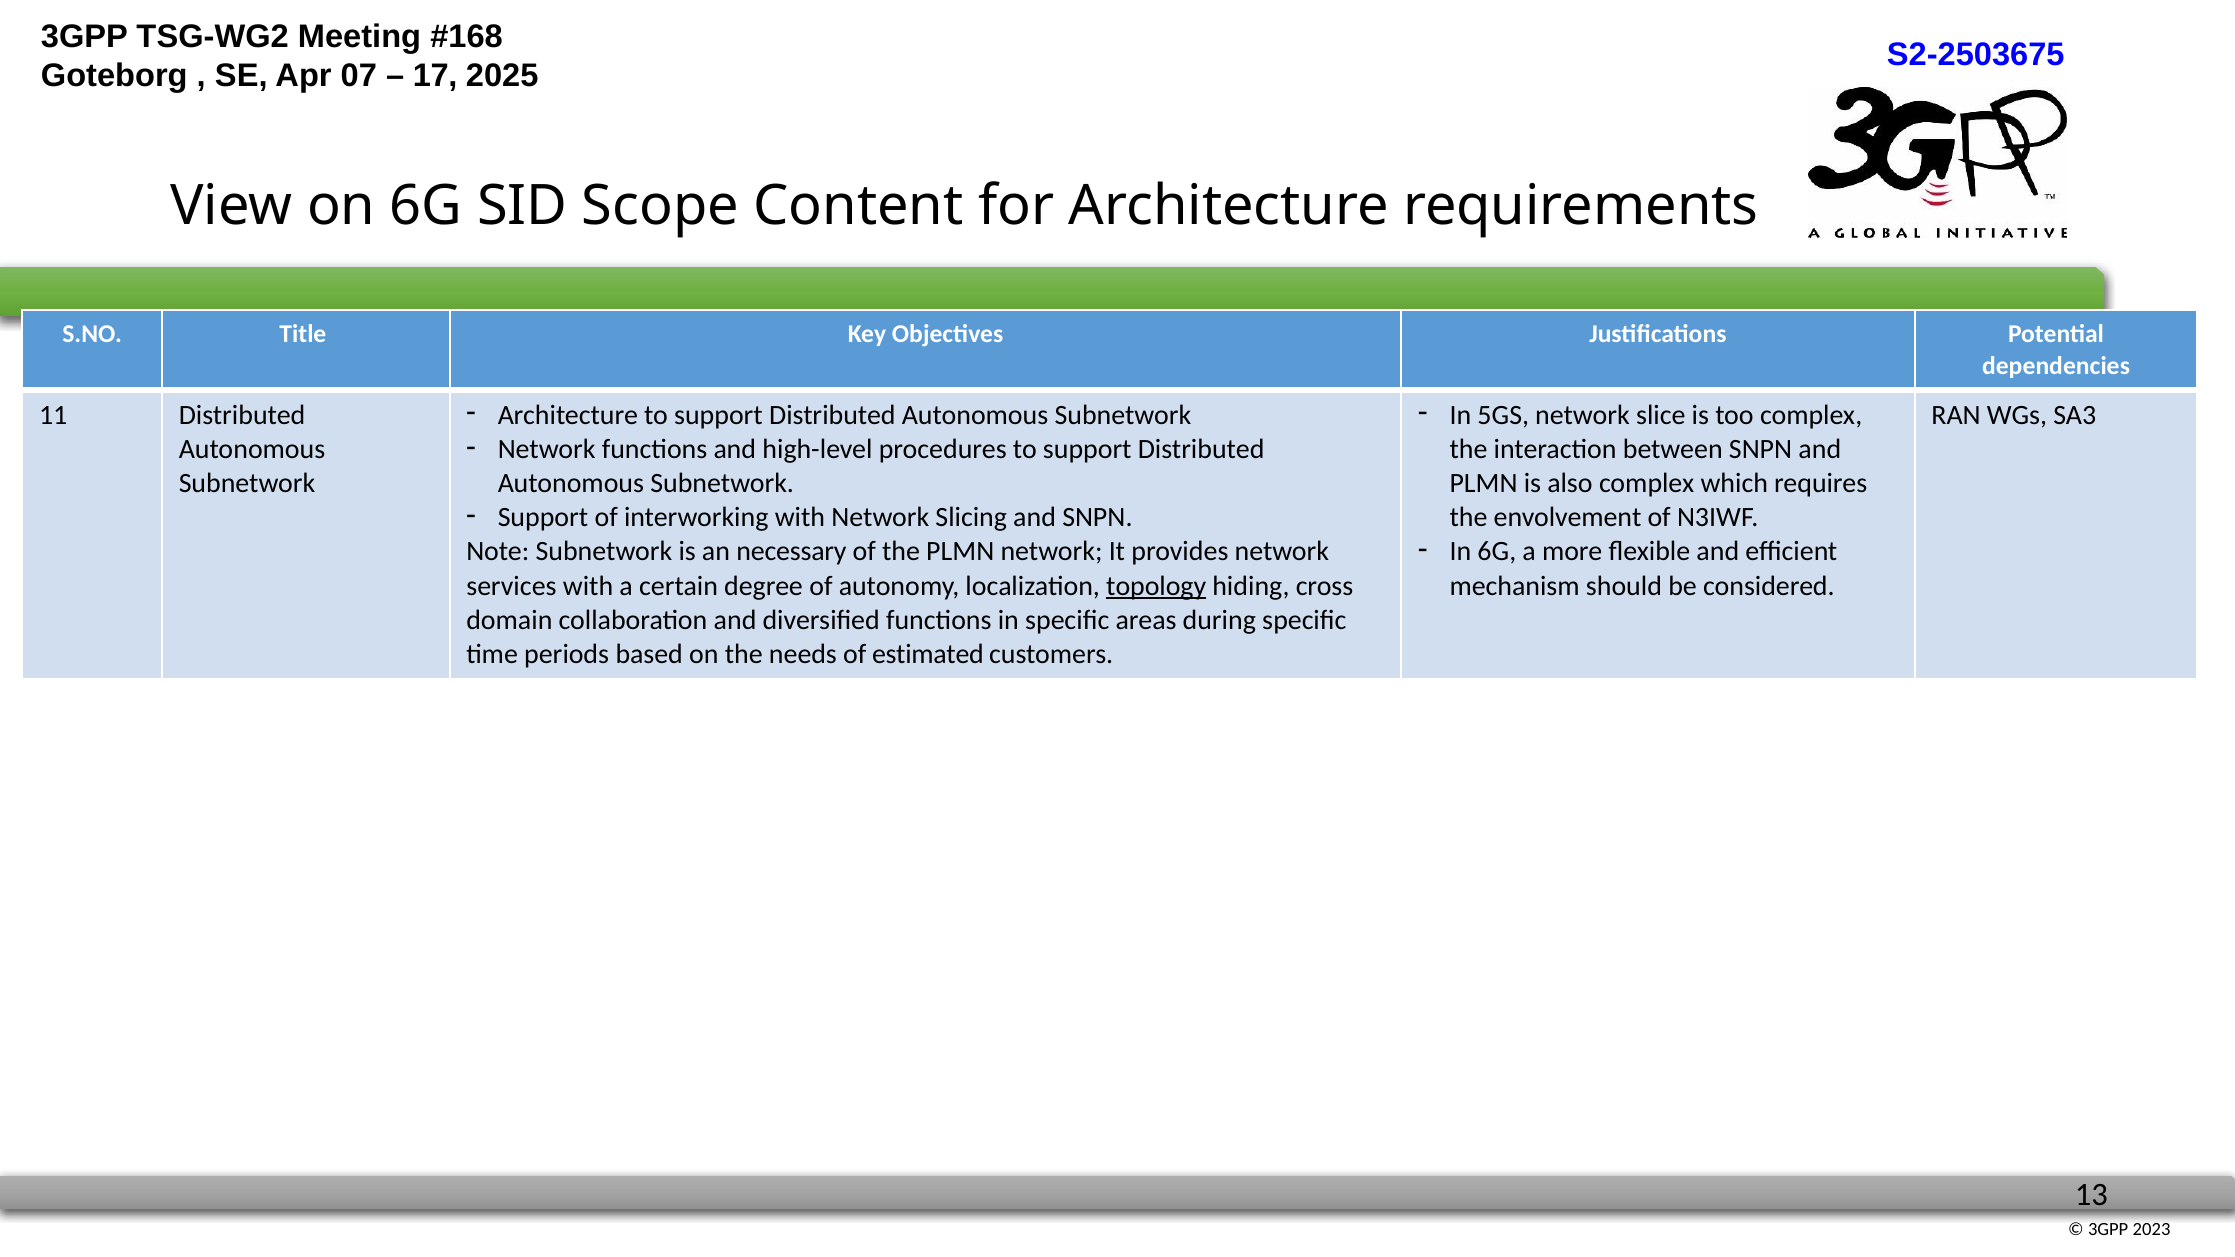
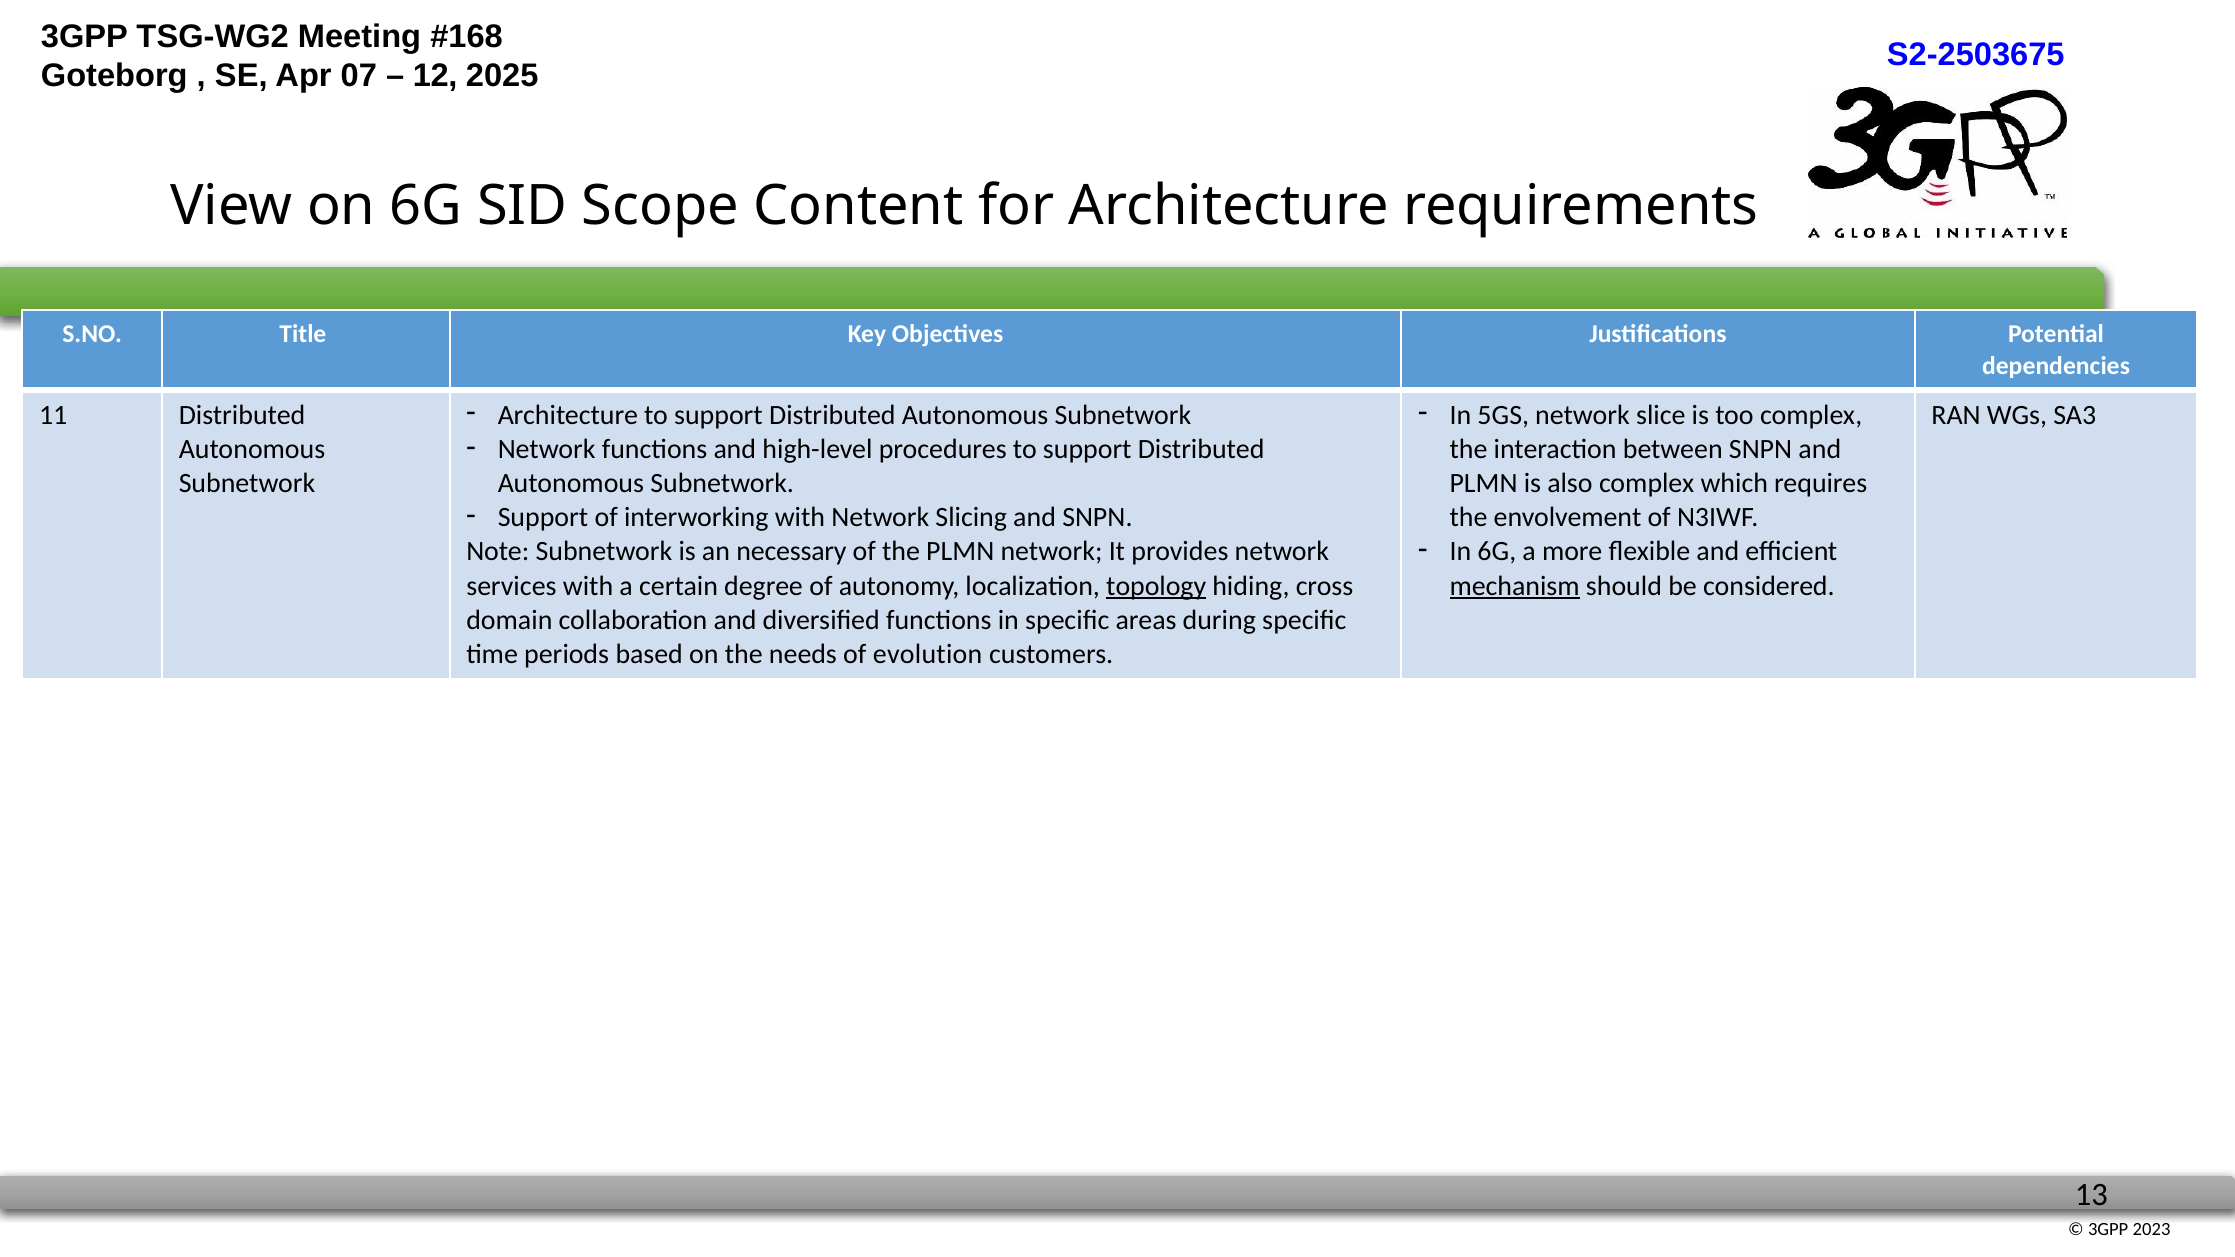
17: 17 -> 12 (435, 76)
mechanism underline: none -> present (1515, 586)
estimated: estimated -> evolution (928, 654)
